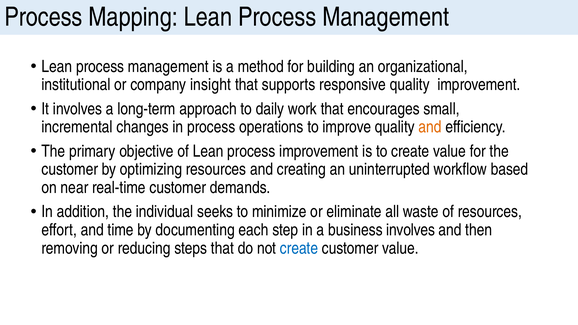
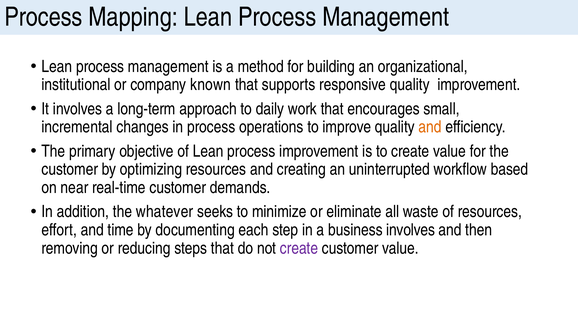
insight: insight -> known (211, 85)
individual: individual -> whatever (165, 212)
create colour: blue -> purple (299, 248)
